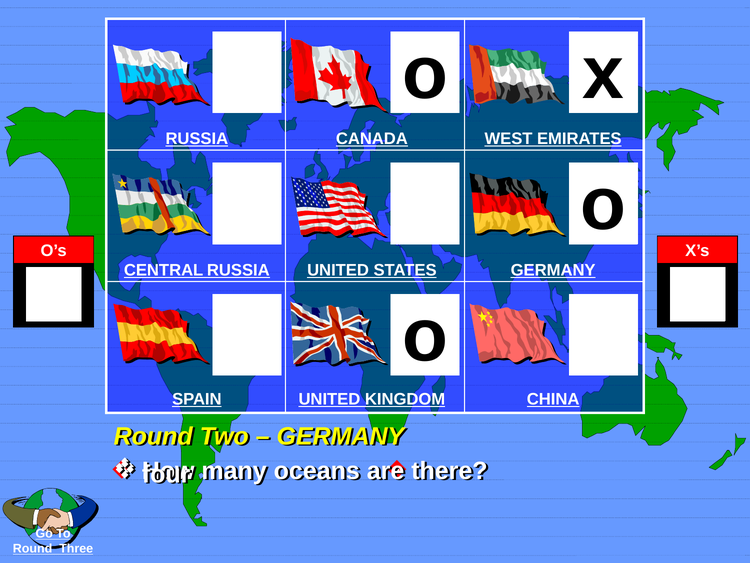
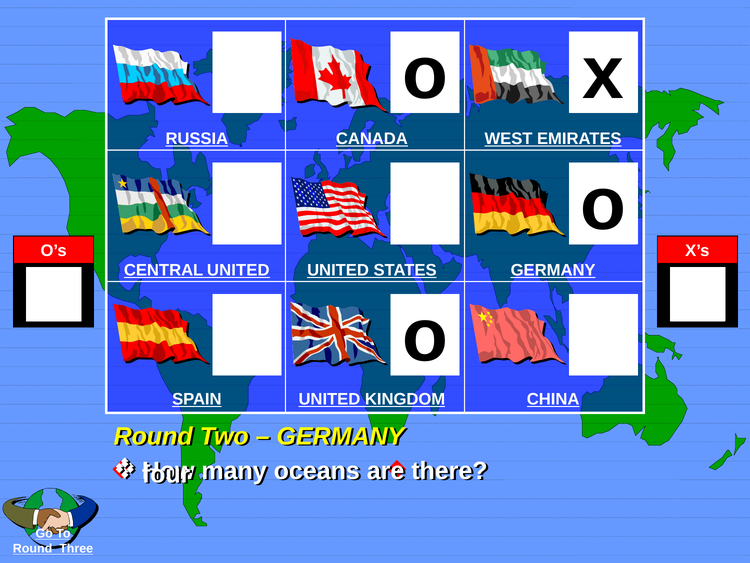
CENTRAL RUSSIA: RUSSIA -> UNITED (238, 270)
